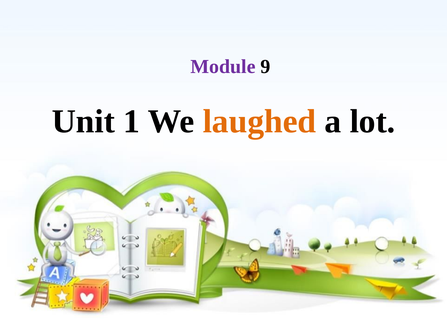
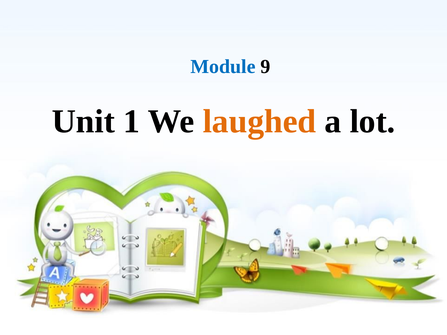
Module colour: purple -> blue (223, 67)
